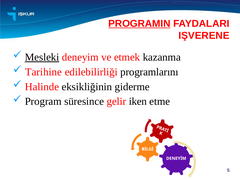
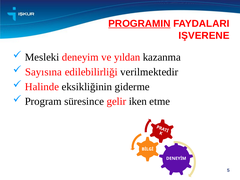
Mesleki underline: present -> none (42, 57)
etmek: etmek -> yıldan (127, 57)
Tarihine: Tarihine -> Sayısına (43, 72)
programlarını: programlarını -> verilmektedir (149, 72)
